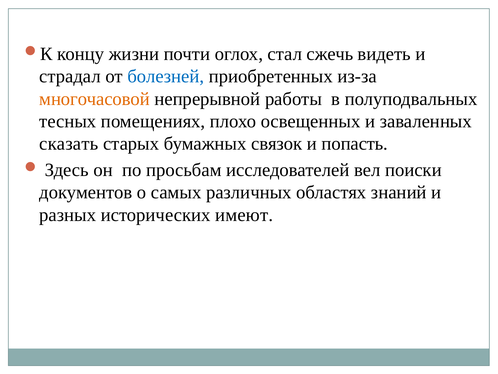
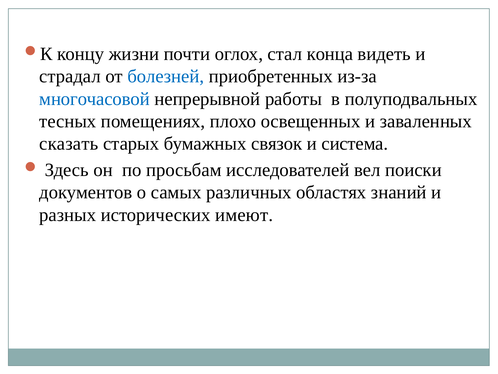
сжечь: сжечь -> конца (330, 54)
многочасовой colour: orange -> blue (95, 99)
попасть: попасть -> система (355, 144)
